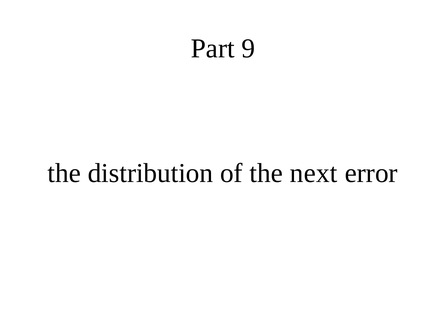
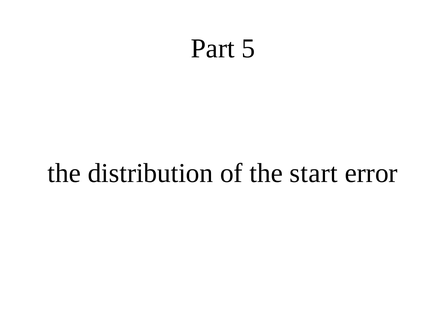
9: 9 -> 5 (248, 48)
next: next -> start (314, 173)
